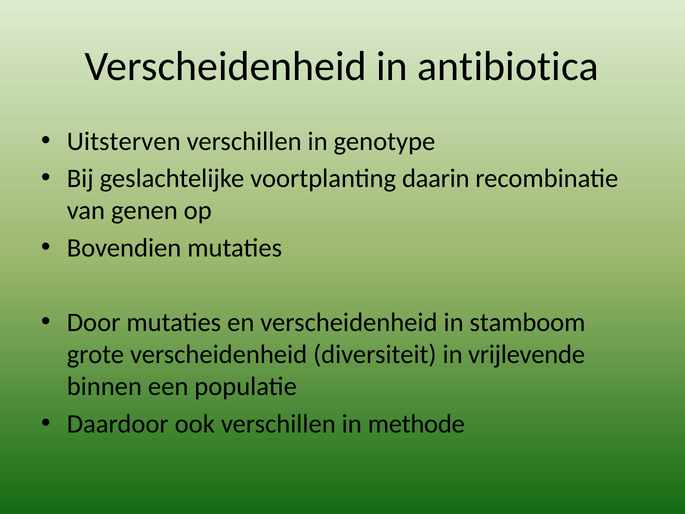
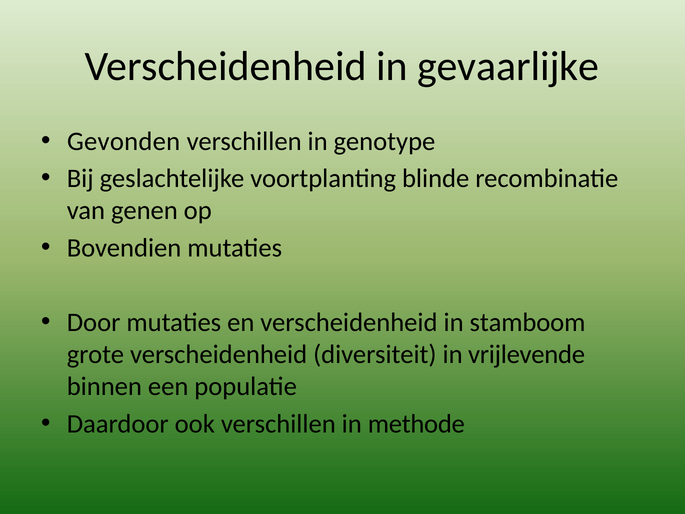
antibiotica: antibiotica -> gevaarlijke (508, 66)
Uitsterven: Uitsterven -> Gevonden (124, 141)
daarin: daarin -> blinde (436, 178)
